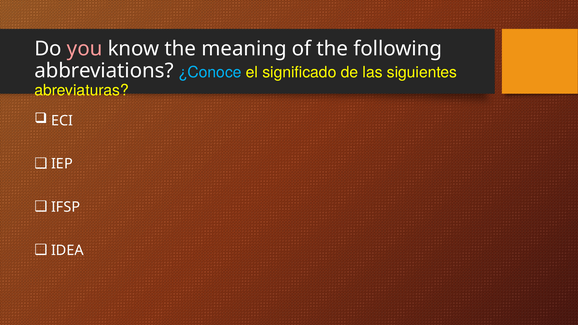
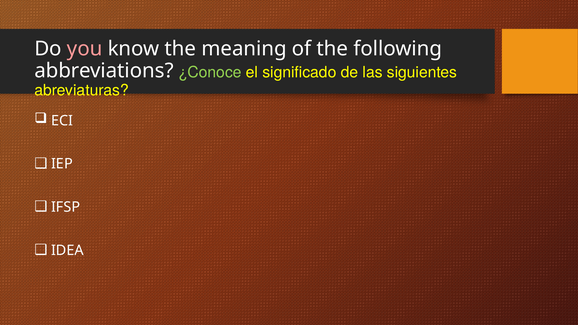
¿Conoce colour: light blue -> light green (210, 72)
